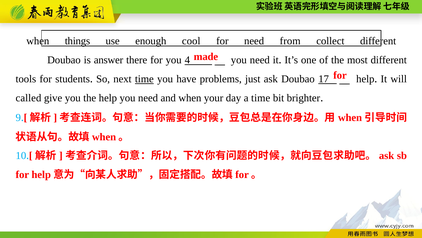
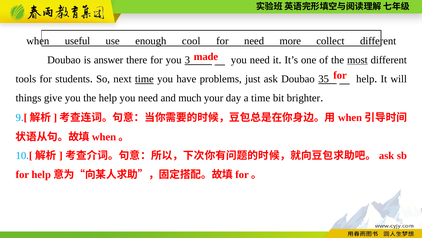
things: things -> useful (77, 41)
from: from -> more (290, 41)
4: 4 -> 3 (187, 60)
most underline: none -> present (357, 60)
17: 17 -> 35 (324, 79)
called: called -> things (29, 98)
and when: when -> much (190, 98)
